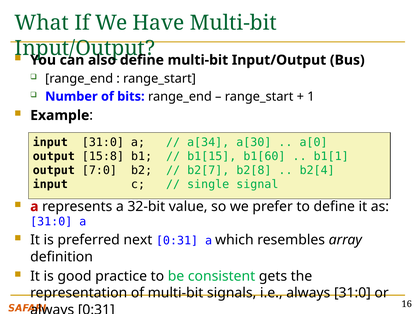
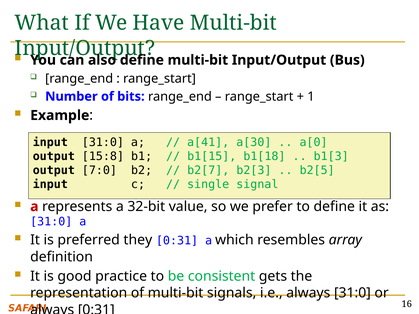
a[34: a[34 -> a[41 (208, 143)
b1[60: b1[60 -> b1[18 (264, 157)
b1[1: b1[1 -> b1[3 (331, 157)
b2[8: b2[8 -> b2[3 (254, 171)
b2[4: b2[4 -> b2[5 (317, 171)
next: next -> they (138, 240)
